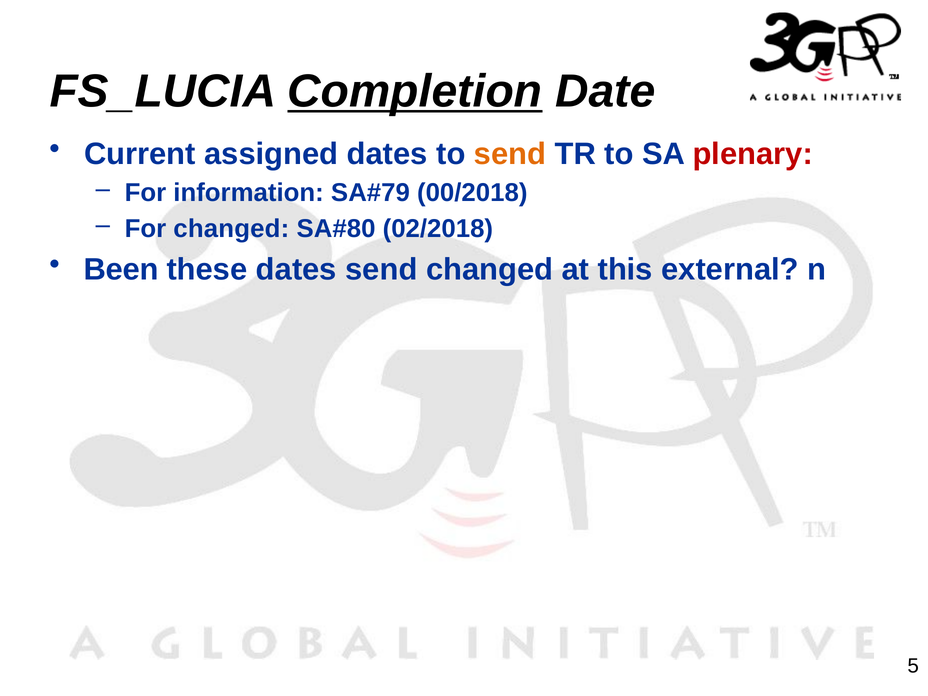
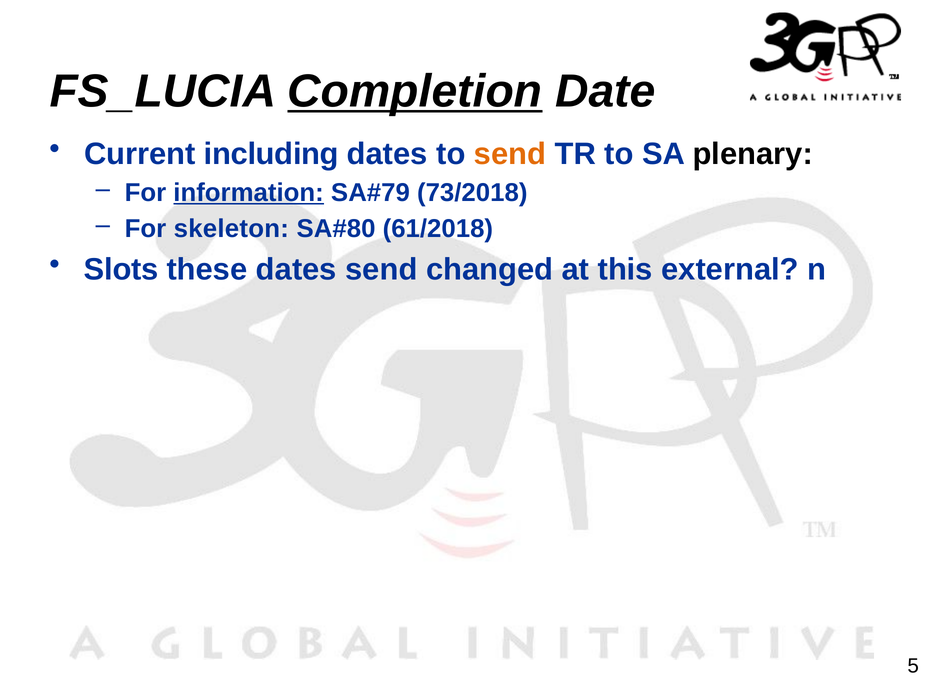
assigned: assigned -> including (271, 154)
plenary colour: red -> black (753, 154)
information underline: none -> present (249, 193)
00/2018: 00/2018 -> 73/2018 (472, 193)
For changed: changed -> skeleton (231, 229)
02/2018: 02/2018 -> 61/2018 (438, 229)
Been: Been -> Slots (121, 269)
